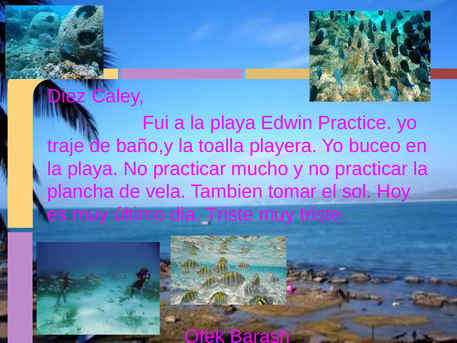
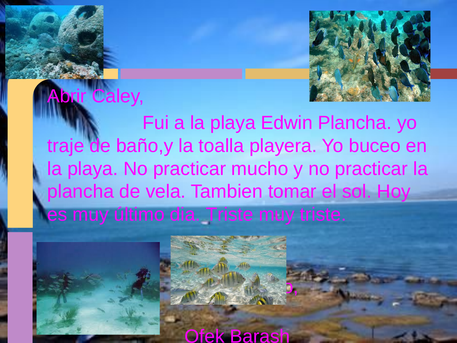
Diez: Diez -> Abrir (67, 96)
Edwin Practice: Practice -> Plancha (355, 123)
